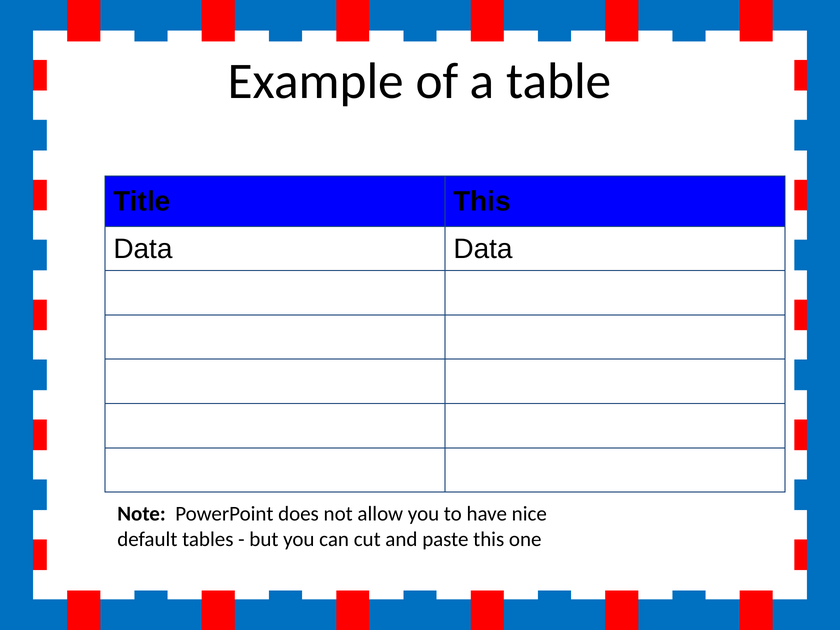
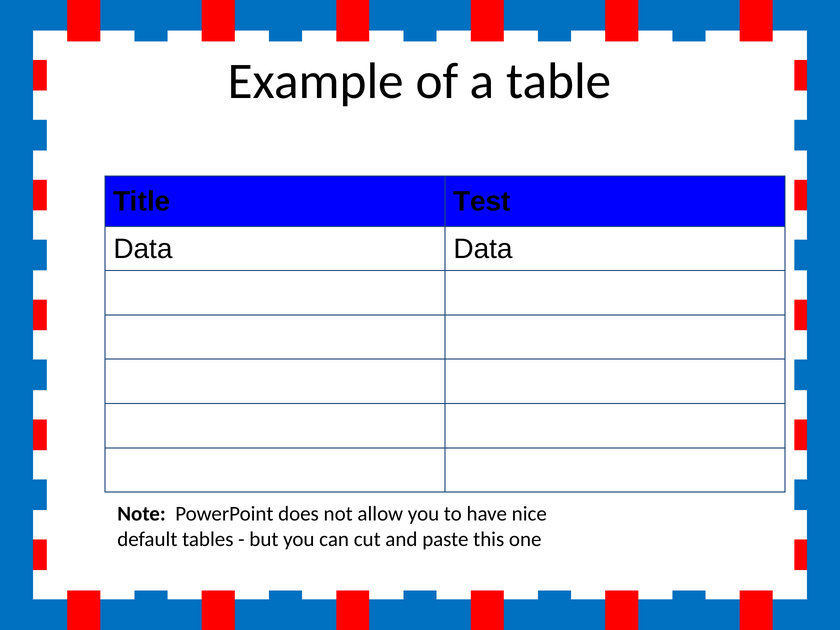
Title This: This -> Test (482, 202)
